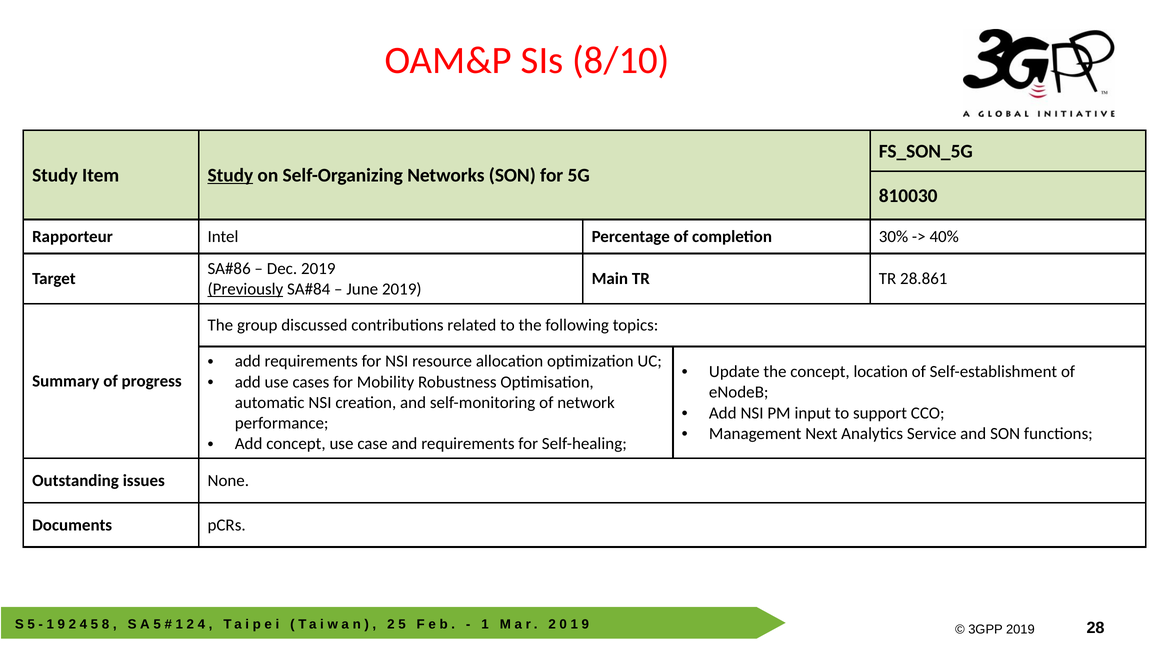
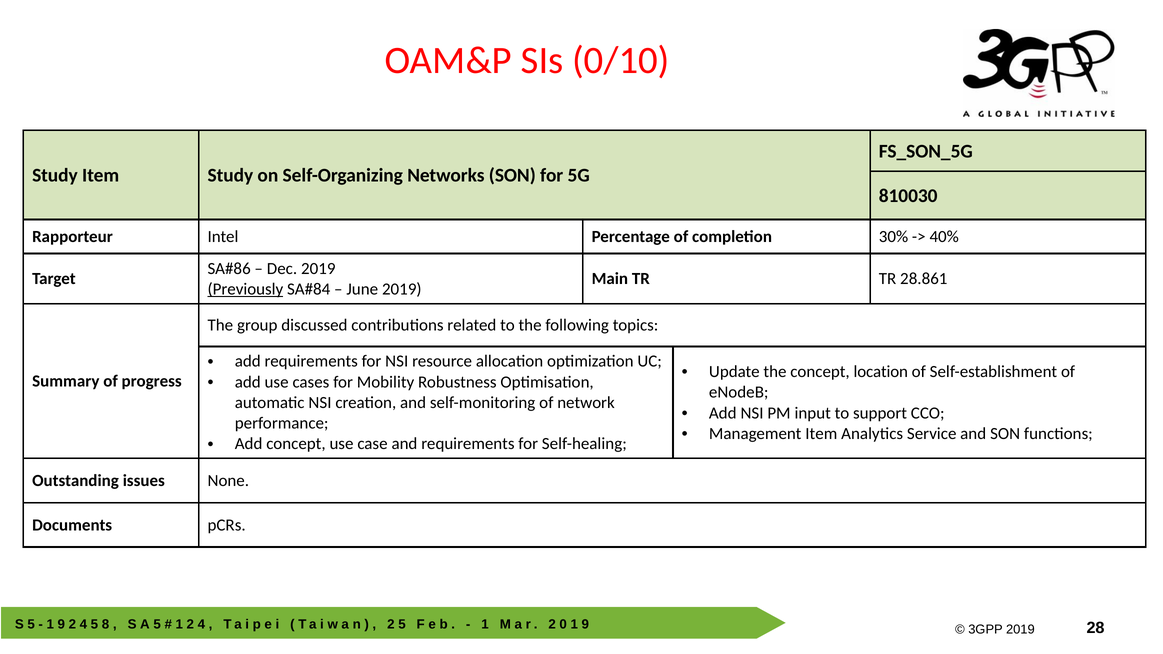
8/10: 8/10 -> 0/10 (621, 60)
Study underline: present -> none (230, 175)
Management Next: Next -> Item (821, 434)
